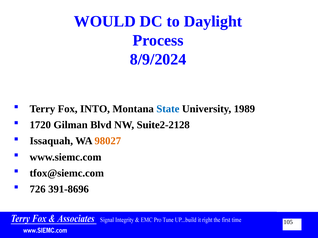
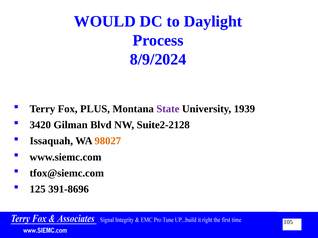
INTO: INTO -> PLUS (95, 109)
State colour: blue -> purple (168, 109)
1989: 1989 -> 1939 (244, 109)
1720: 1720 -> 3420 (40, 125)
726: 726 -> 125 (38, 190)
